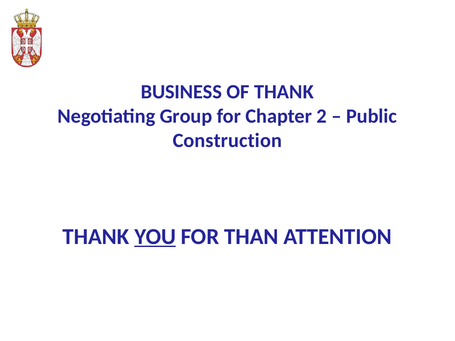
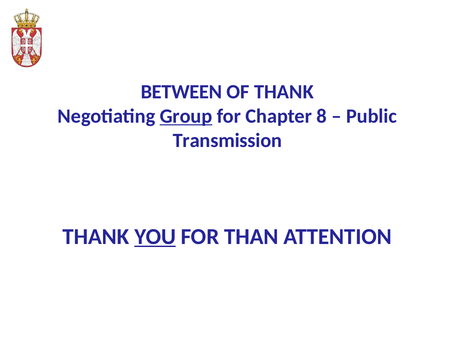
BUSINESS: BUSINESS -> BETWEEN (181, 92)
Group underline: none -> present (186, 116)
2: 2 -> 8 (322, 116)
Construction: Construction -> Transmission (227, 141)
